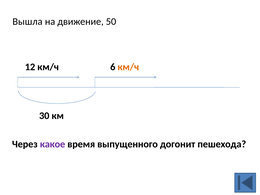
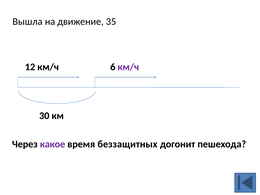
50: 50 -> 35 (111, 22)
км/ч colour: orange -> purple (128, 67)
выпущенного: выпущенного -> беззащитных (128, 144)
